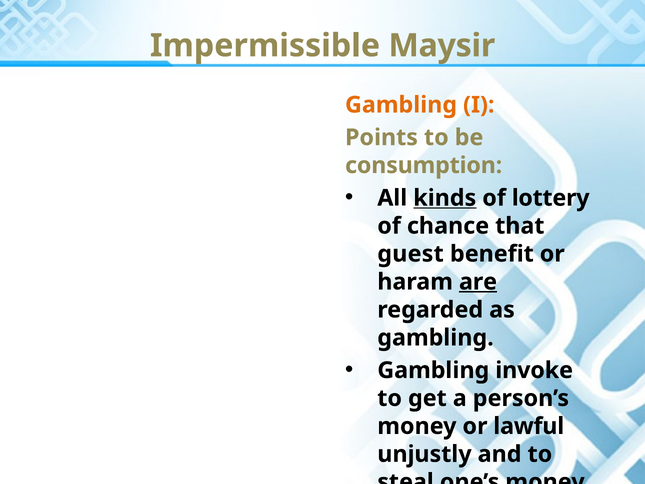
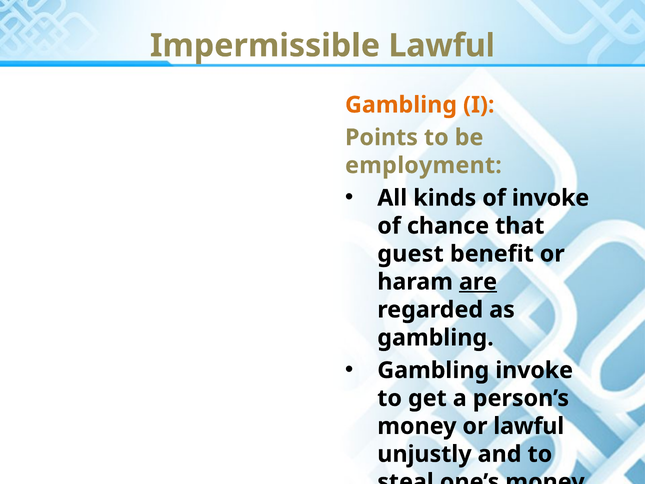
Impermissible Maysir: Maysir -> Lawful (442, 46)
consumption: consumption -> employment (423, 165)
kinds underline: present -> none (445, 198)
of lottery: lottery -> invoke (551, 198)
